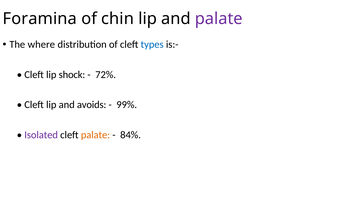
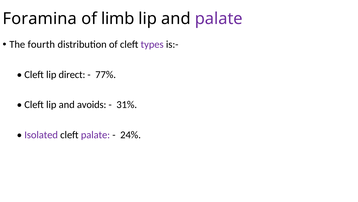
chin: chin -> limb (118, 19)
where: where -> fourth (41, 44)
types colour: blue -> purple (152, 44)
shock: shock -> direct (72, 74)
72%: 72% -> 77% (106, 74)
99%: 99% -> 31% (127, 104)
palate colour: orange -> purple (95, 134)
84%: 84% -> 24% (131, 134)
